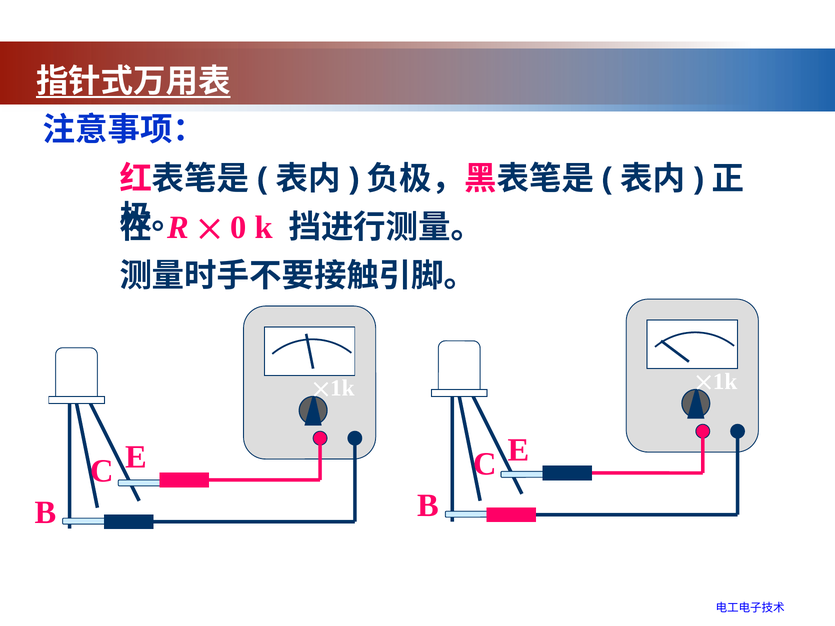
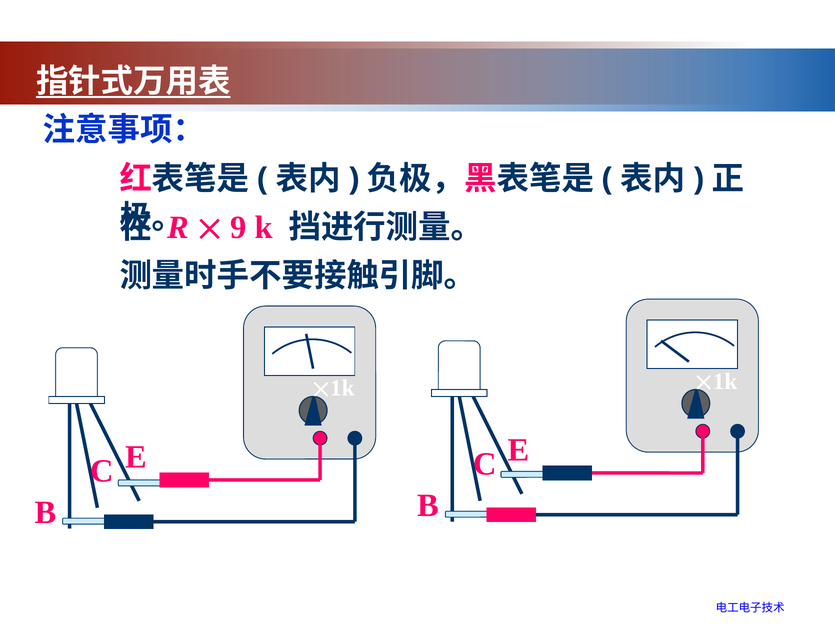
0: 0 -> 9 (239, 228)
